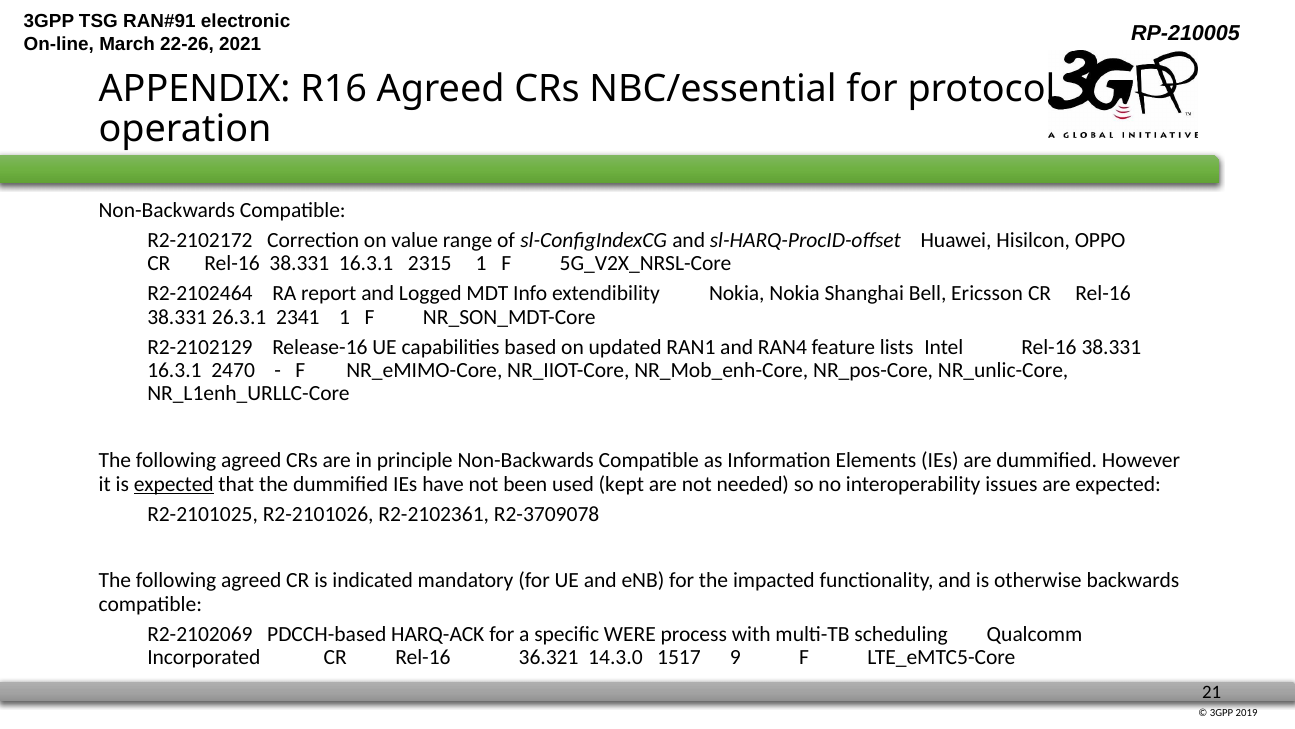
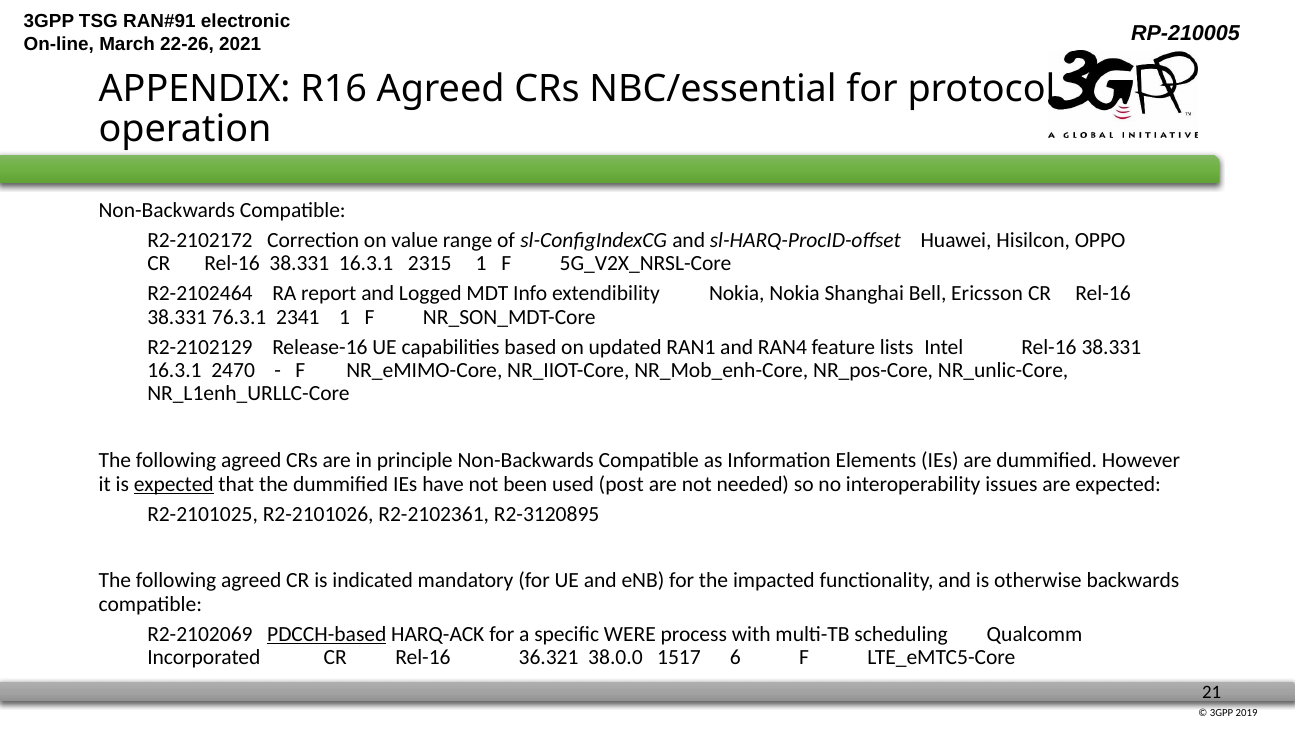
26.3.1: 26.3.1 -> 76.3.1 (239, 317)
kept: kept -> post (621, 484)
R2-3709078: R2-3709078 -> R2-3120895 (547, 514)
PDCCH-based underline: none -> present (327, 634)
14.3.0: 14.3.0 -> 38.0.0 (615, 657)
9: 9 -> 6 (735, 657)
